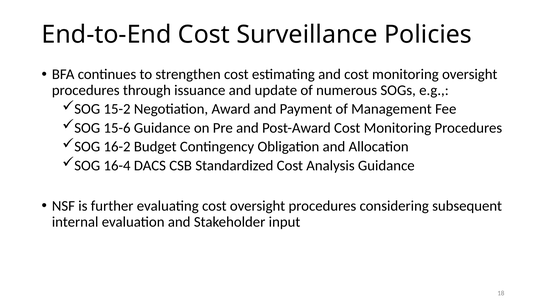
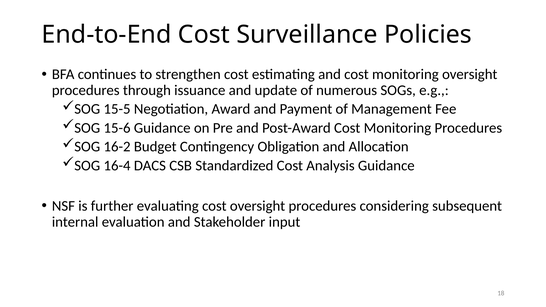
15-2: 15-2 -> 15-5 (117, 109)
